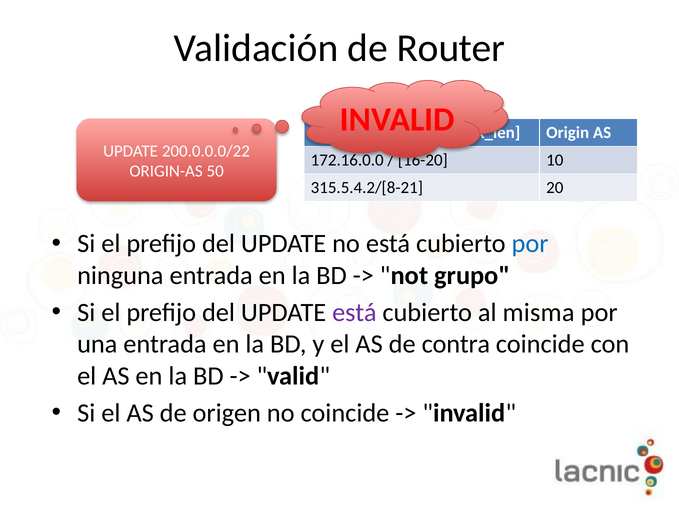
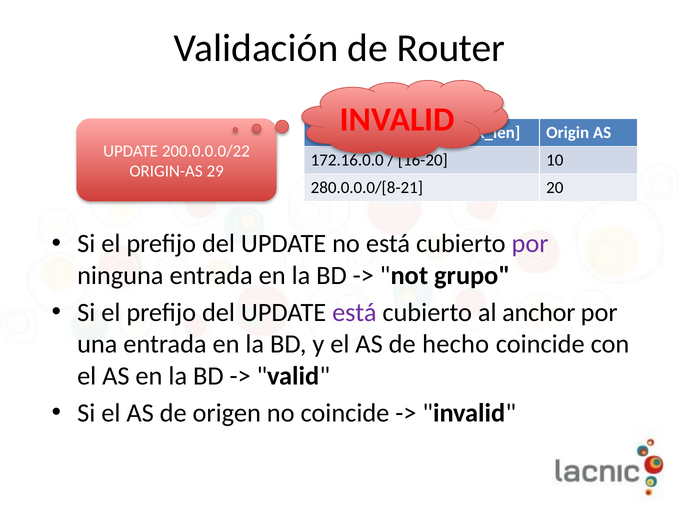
50: 50 -> 29 (215, 171)
315.5.4.2/[8-21: 315.5.4.2/[8-21 -> 280.0.0.0/[8-21 (367, 188)
por colour: blue -> purple (530, 244)
misma: misma -> anchor (539, 313)
contra: contra -> hecho (456, 344)
